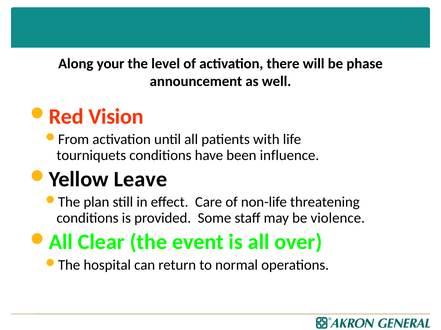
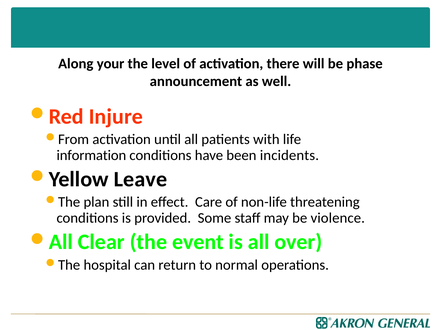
Vision: Vision -> Injure (116, 117)
tourniquets: tourniquets -> information (91, 156)
influence: influence -> incidents (289, 156)
